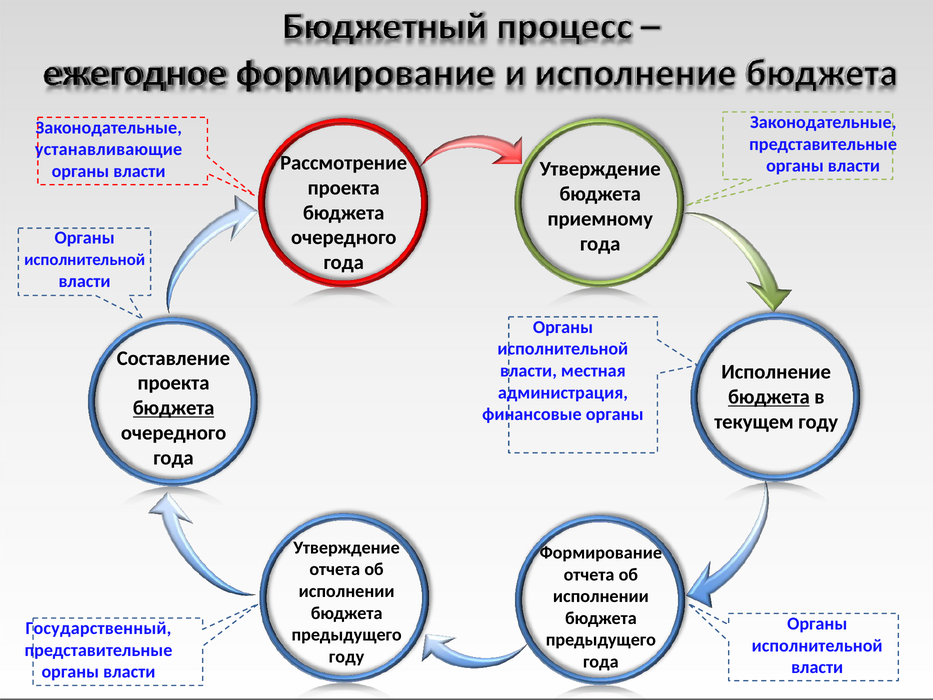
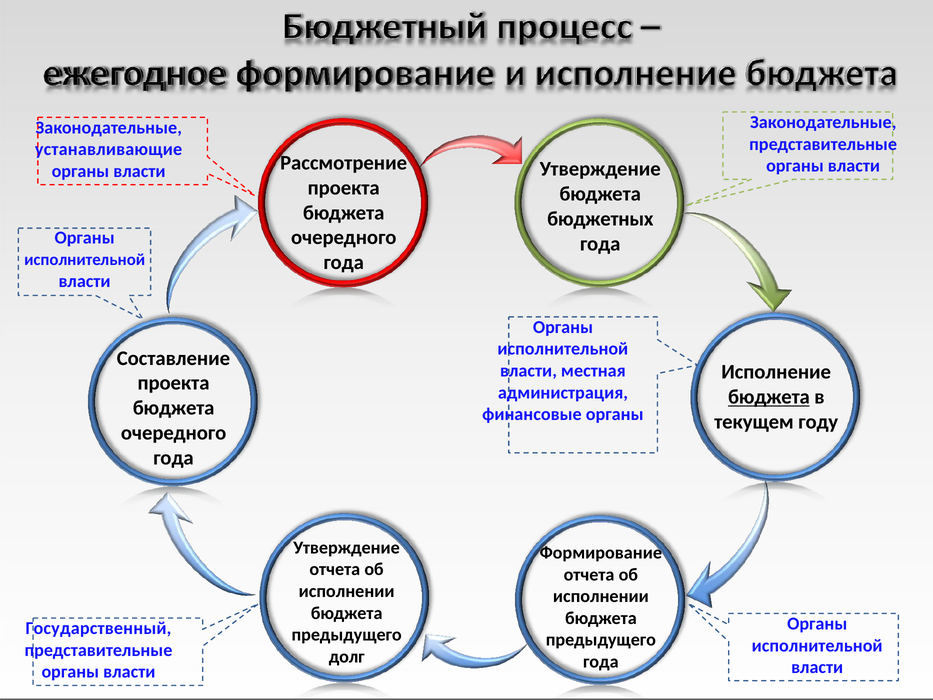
приемному: приемному -> бюджетных (600, 219)
бюджета underline: present -> none (174, 408)
году: году -> долг (347, 656)
